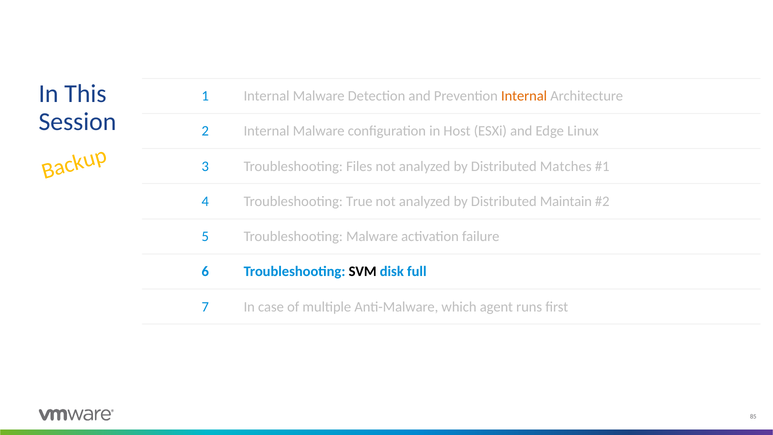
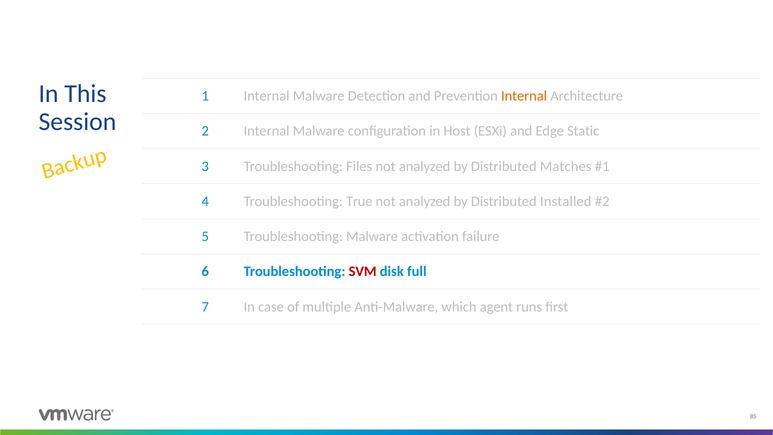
Linux: Linux -> Static (583, 131)
Maintain: Maintain -> Installed (566, 201)
SVM colour: black -> red (363, 272)
